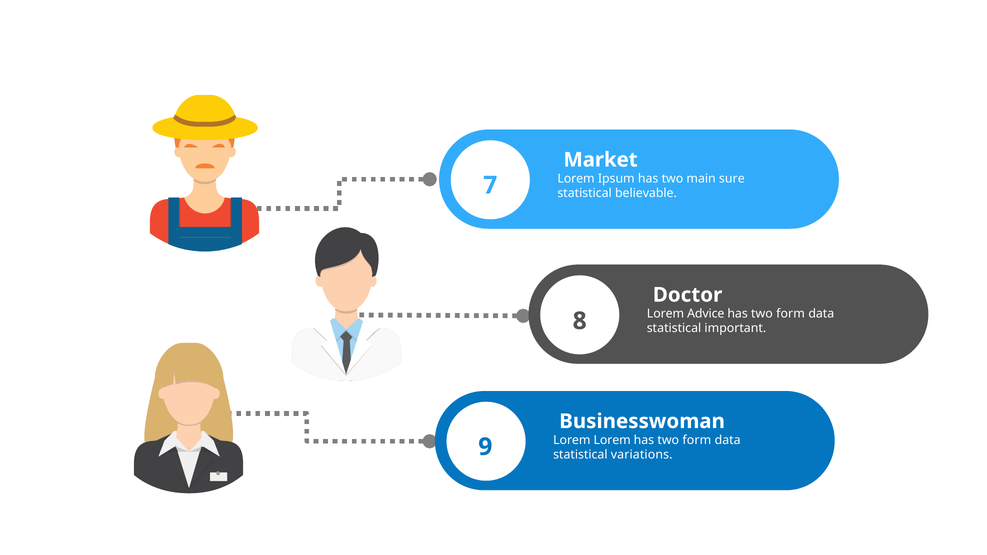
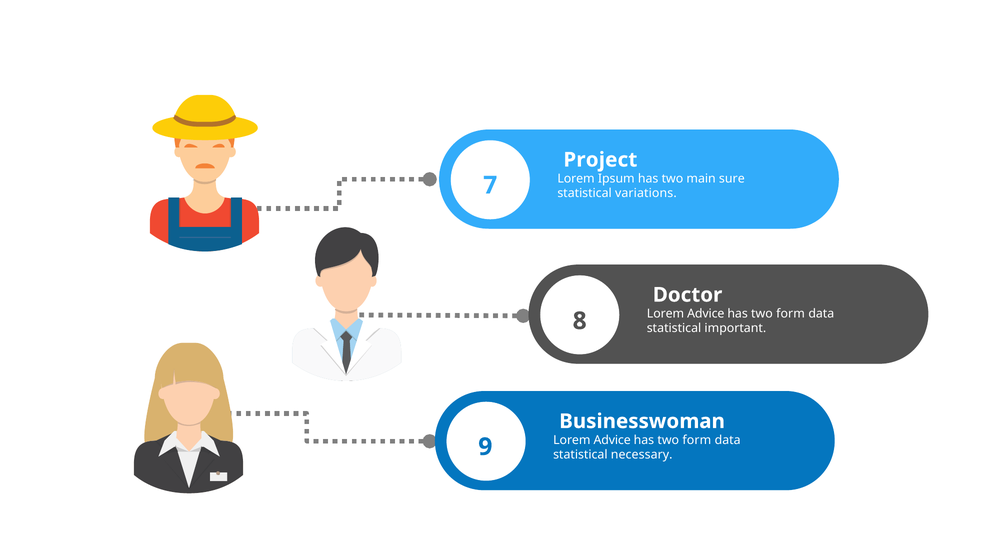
Market: Market -> Project (600, 160)
believable: believable -> variations (646, 193)
Lorem: Lorem -> Advice (612, 440)
variations: variations -> necessary (642, 455)
